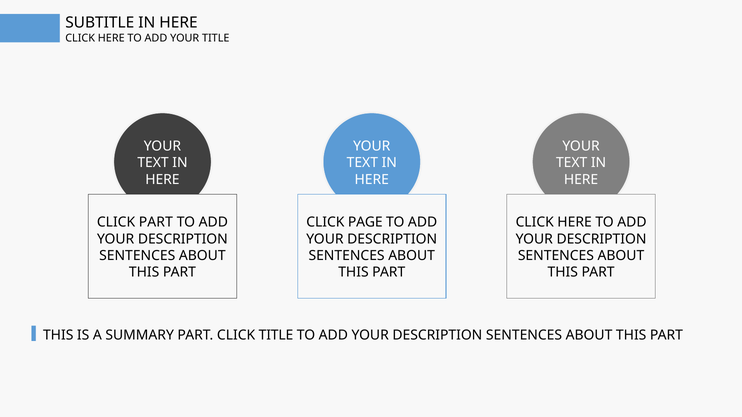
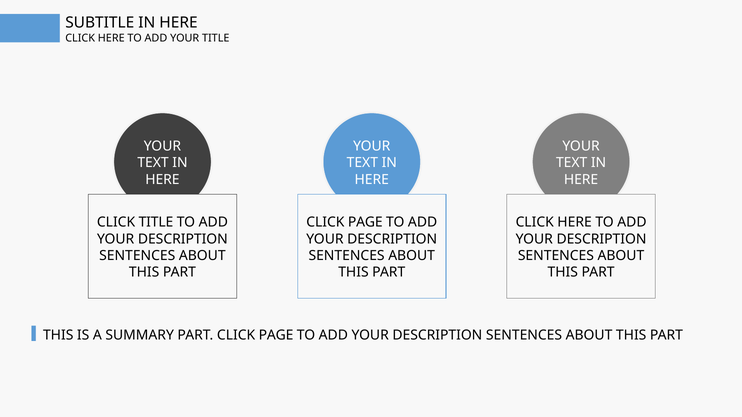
CLICK PART: PART -> TITLE (156, 222)
PART CLICK TITLE: TITLE -> PAGE (276, 336)
